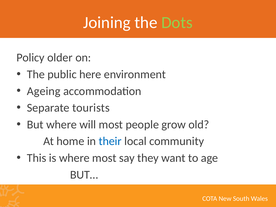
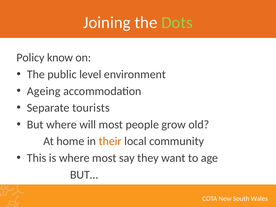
older: older -> know (60, 58)
here: here -> level (90, 74)
their colour: blue -> orange (110, 141)
